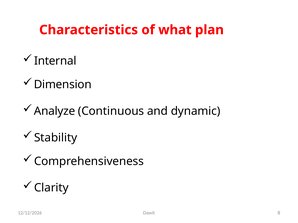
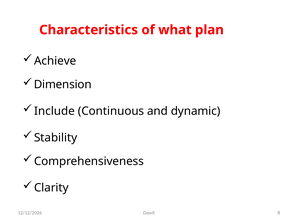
Internal: Internal -> Achieve (55, 61)
Analyze: Analyze -> Include (54, 111)
